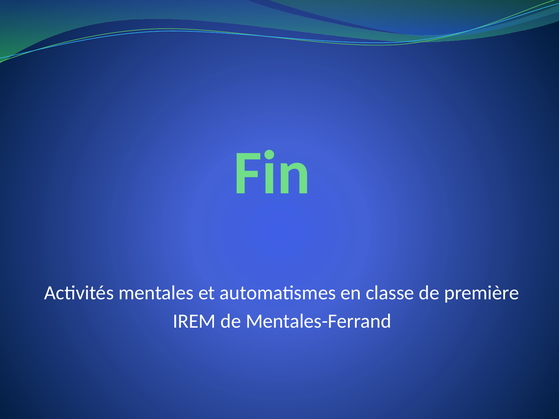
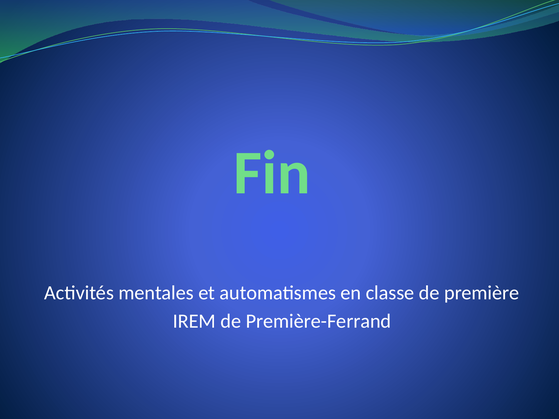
Mentales-Ferrand: Mentales-Ferrand -> Première-Ferrand (318, 321)
